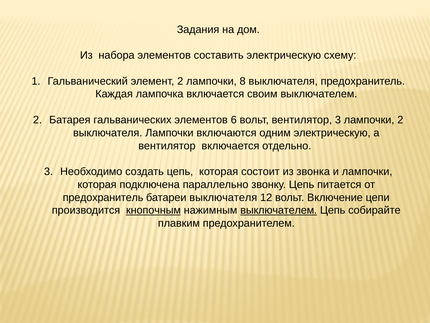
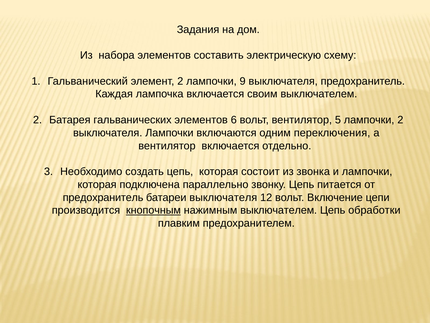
8: 8 -> 9 (243, 81)
вентилятор 3: 3 -> 5 (338, 120)
одним электрическую: электрическую -> переключения (332, 133)
выключателем underline: present -> none (279, 210)
собирайте: собирайте -> обработки (374, 210)
